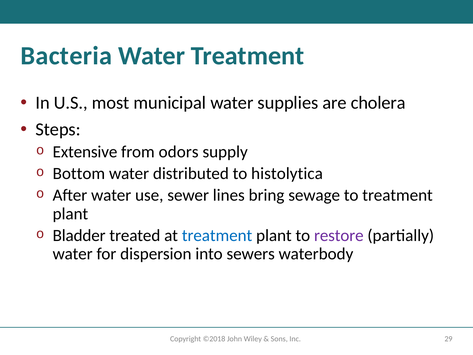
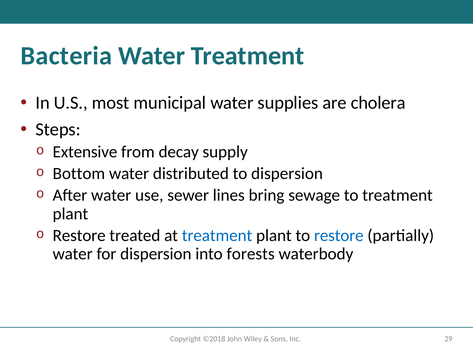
odors: odors -> decay (179, 152)
to histolytica: histolytica -> dispersion (287, 173)
Bladder: Bladder -> Restore (79, 235)
restore colour: purple -> blue (339, 235)
sewers: sewers -> forests (251, 254)
